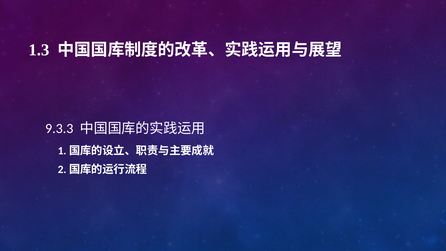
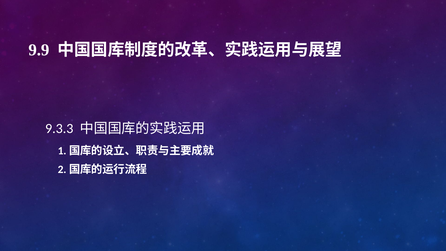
1.3: 1.3 -> 9.9 (39, 50)
